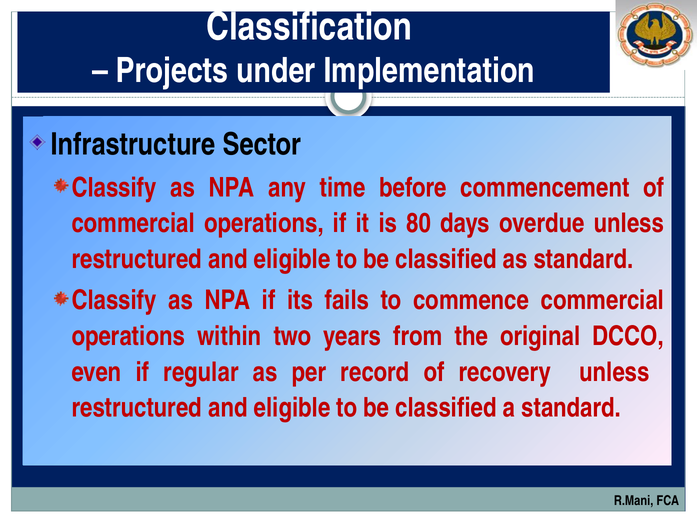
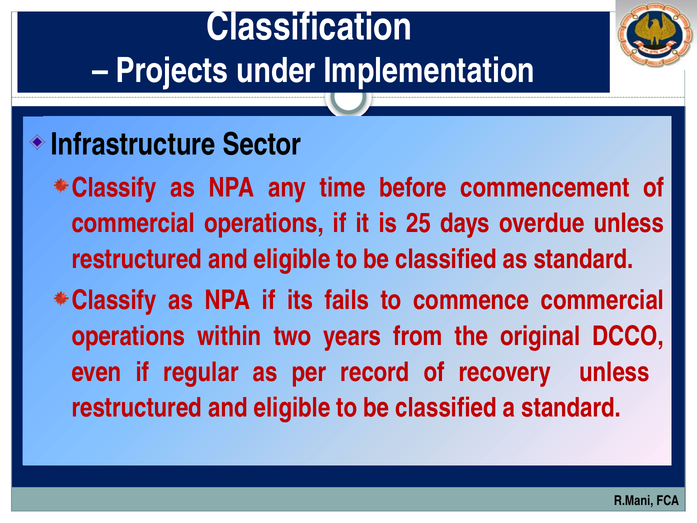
80: 80 -> 25 (419, 223)
